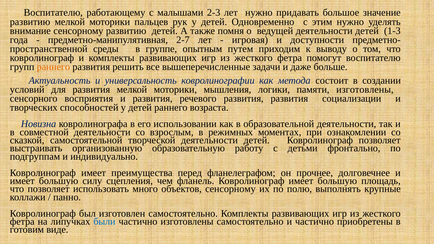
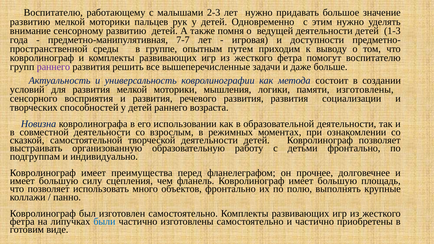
2-7: 2-7 -> 7-7 (183, 40)
раннего colour: orange -> purple (53, 67)
объектов сенсорному: сенсорному -> фронтально (230, 189)
